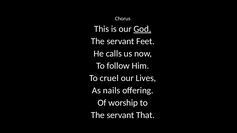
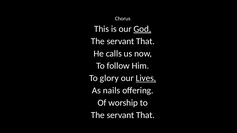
Feet: Feet -> That (145, 41)
cruel: cruel -> glory (109, 78)
Lives underline: none -> present (146, 78)
